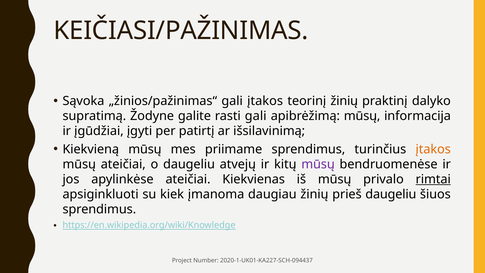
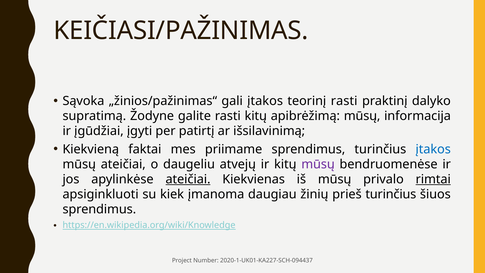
teorinį žinių: žinių -> rasti (344, 101)
rasti gali: gali -> kitų (256, 116)
Kiekvieną mūsų: mūsų -> faktai (145, 149)
įtakos colour: orange -> blue (433, 149)
ateičiai underline: none -> present (188, 179)
prieš daugeliu: daugeliu -> turinčius (391, 194)
